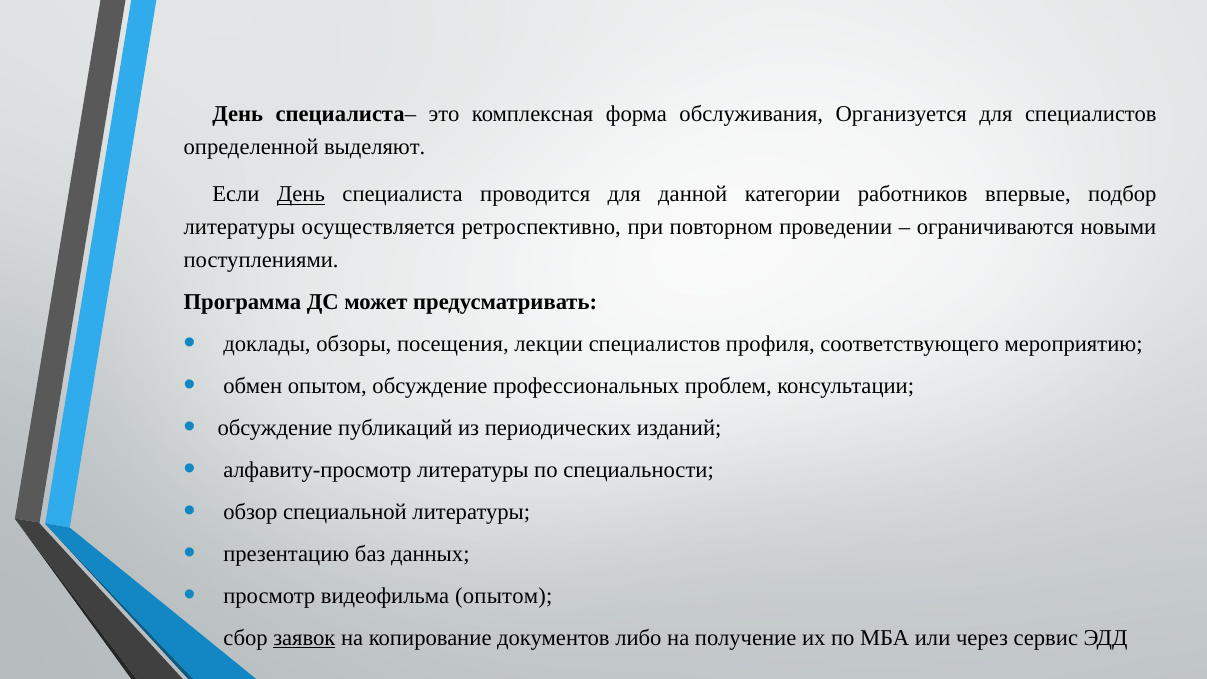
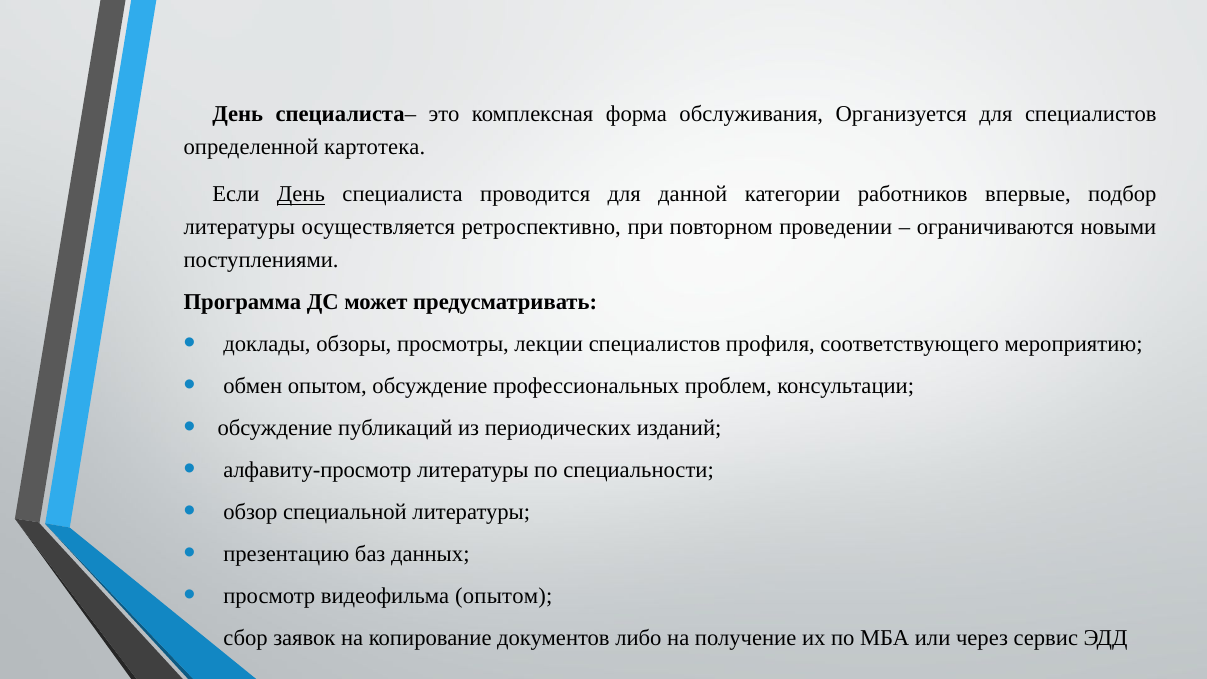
выделяют: выделяют -> картотека (375, 147)
посещения: посещения -> просмотры (453, 344)
заявок underline: present -> none (304, 638)
